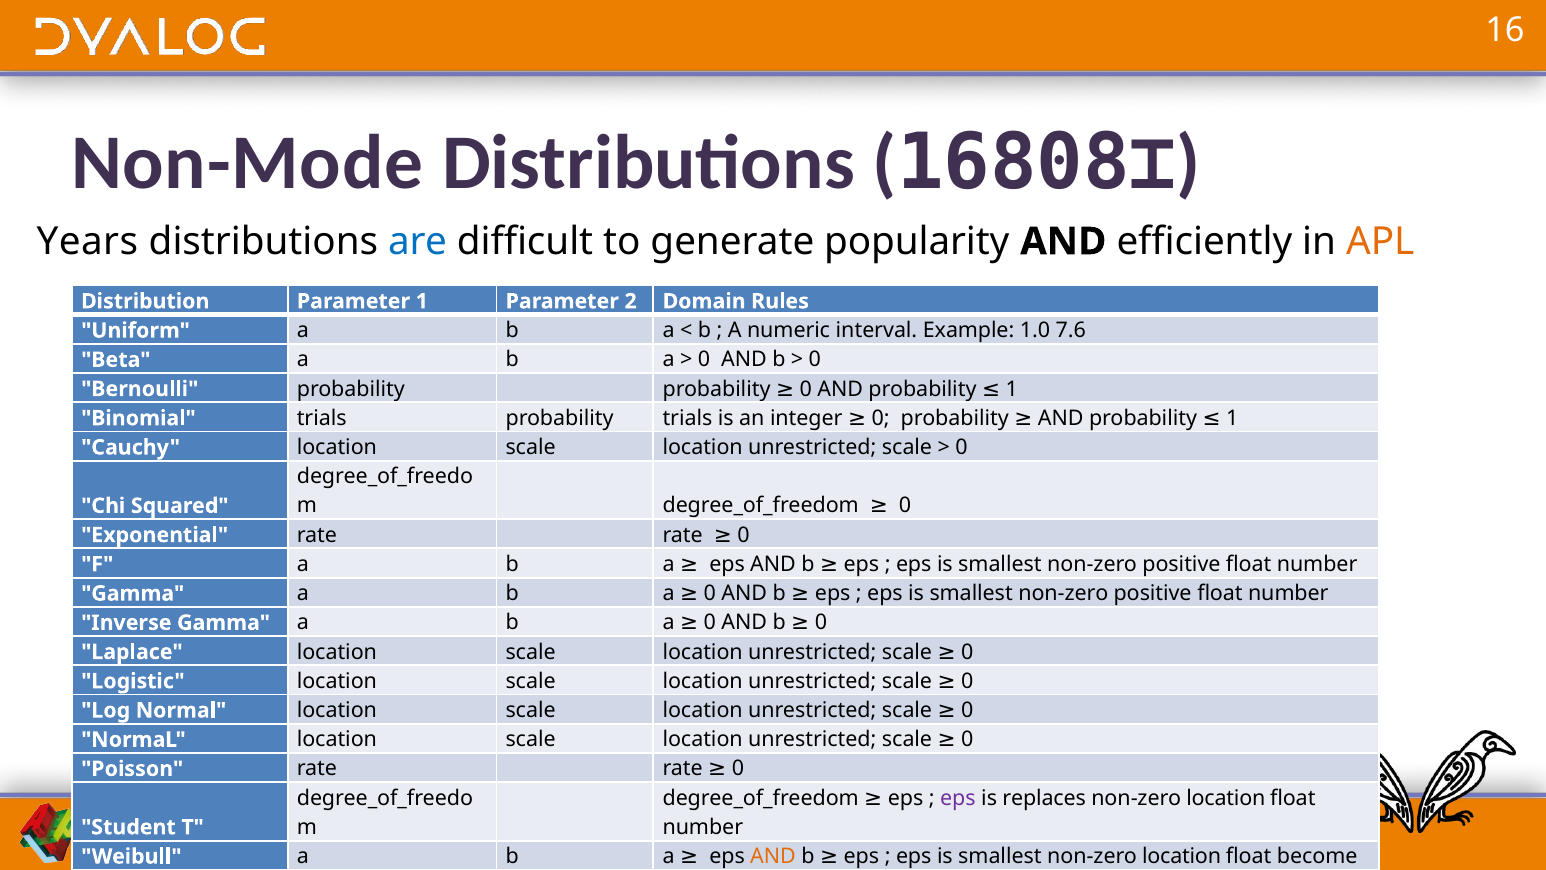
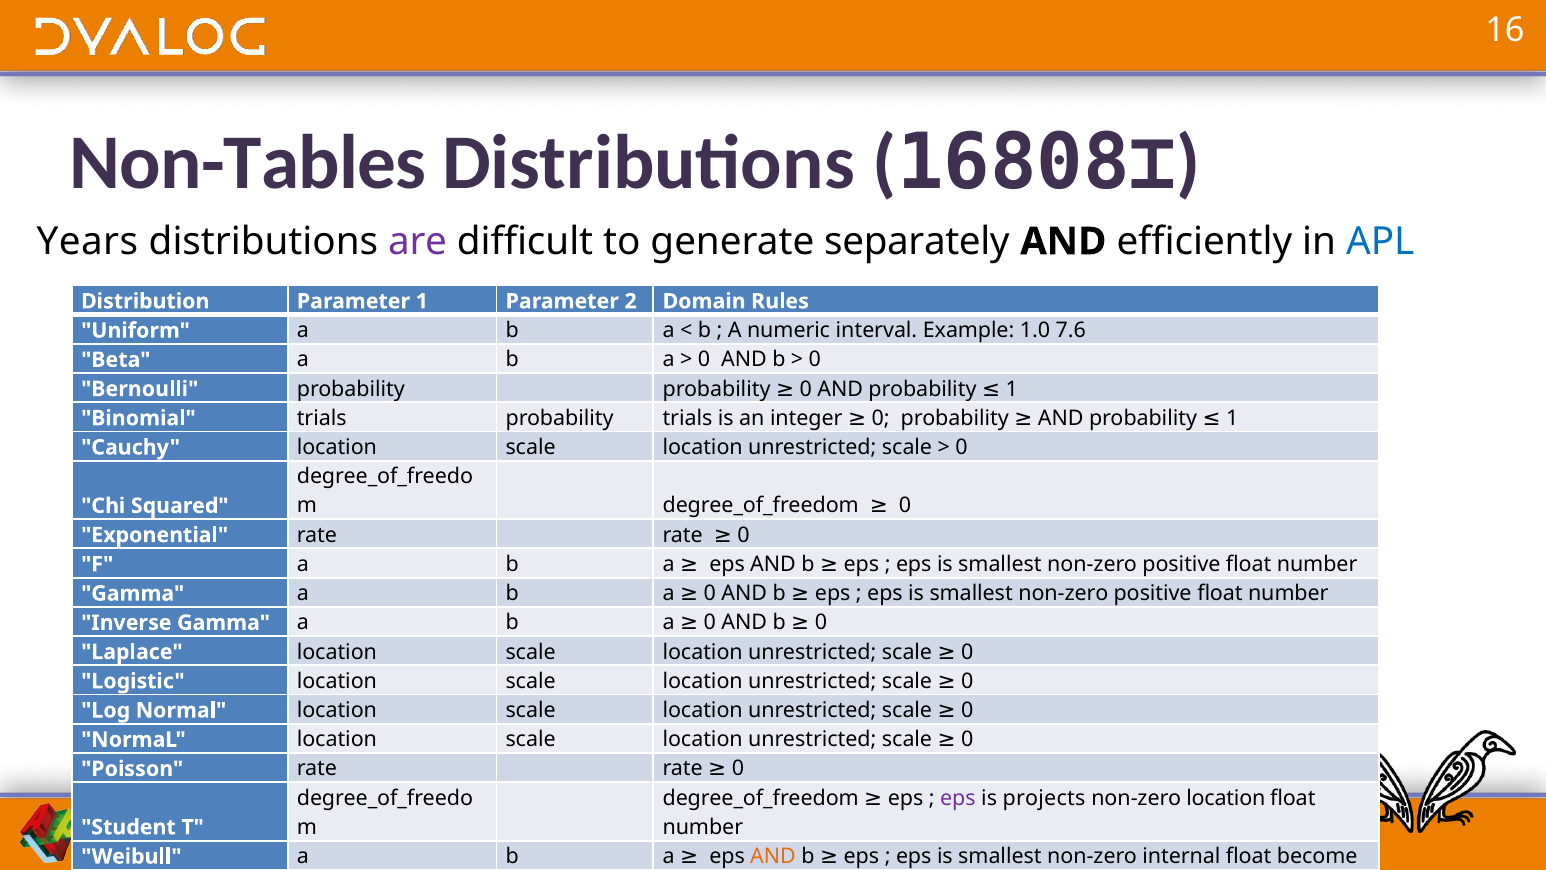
Non-Mode: Non-Mode -> Non-Tables (248, 163)
are colour: blue -> purple (418, 241)
popularity: popularity -> separately (917, 241)
APL colour: orange -> blue (1380, 241)
replaces: replaces -> projects (1044, 798)
location: location -> internal (1181, 856)
